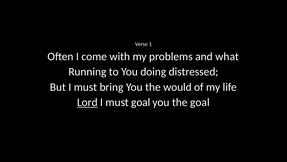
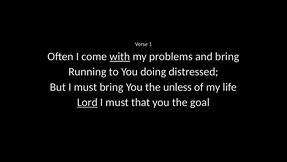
with underline: none -> present (120, 56)
and what: what -> bring (227, 56)
would: would -> unless (177, 87)
must goal: goal -> that (141, 102)
